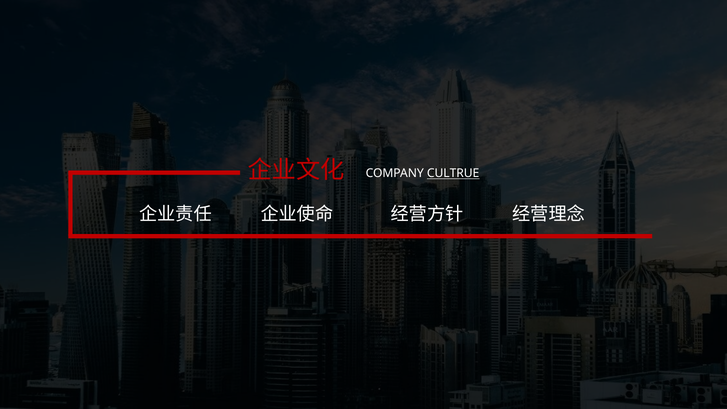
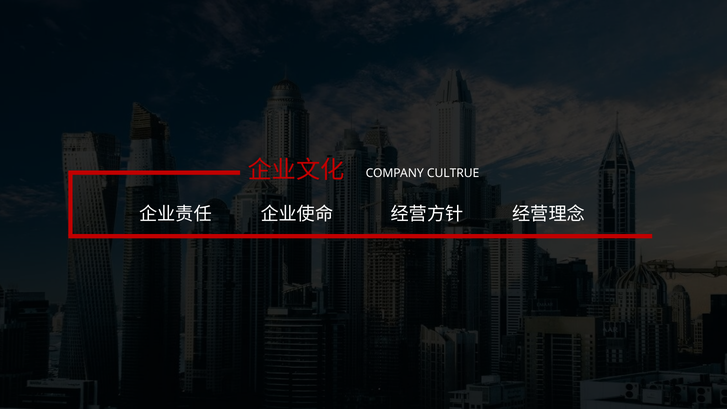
CULTRUE underline: present -> none (453, 173)
